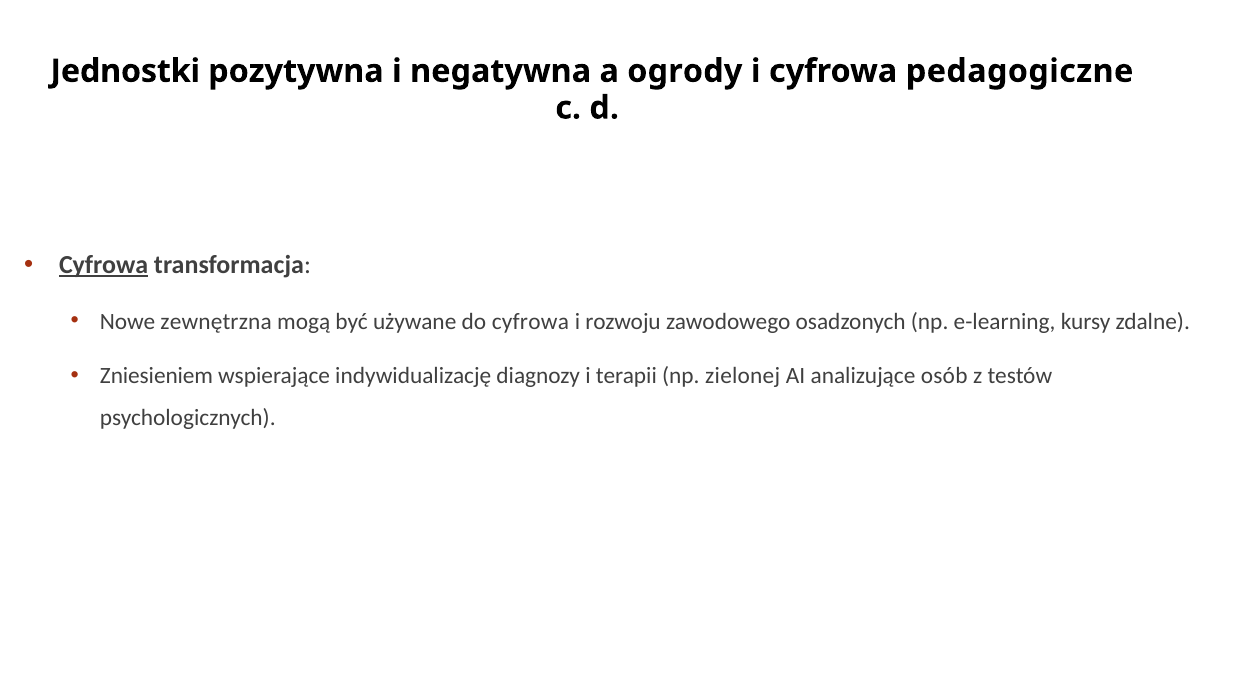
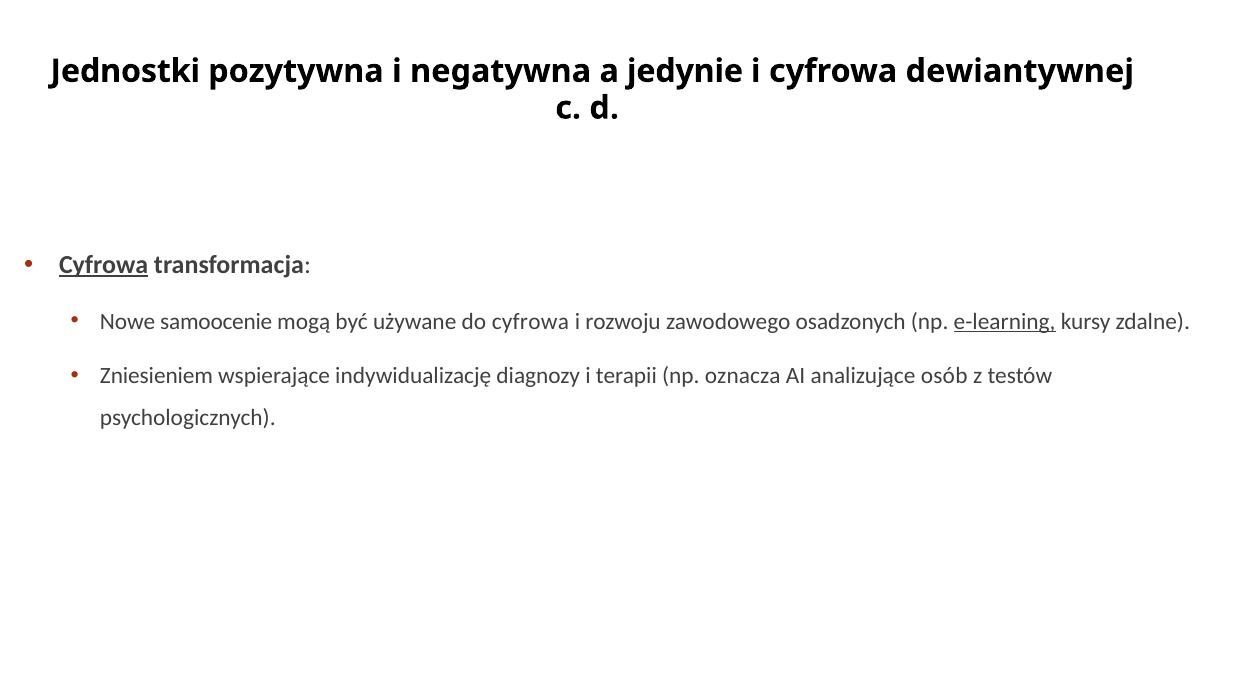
ogrody: ogrody -> jedynie (685, 71)
pedagogiczne: pedagogiczne -> dewiantywnej (1020, 71)
zewnętrzna: zewnętrzna -> samoocenie (216, 321)
e-learning underline: none -> present (1005, 321)
zielonej: zielonej -> oznacza (743, 376)
